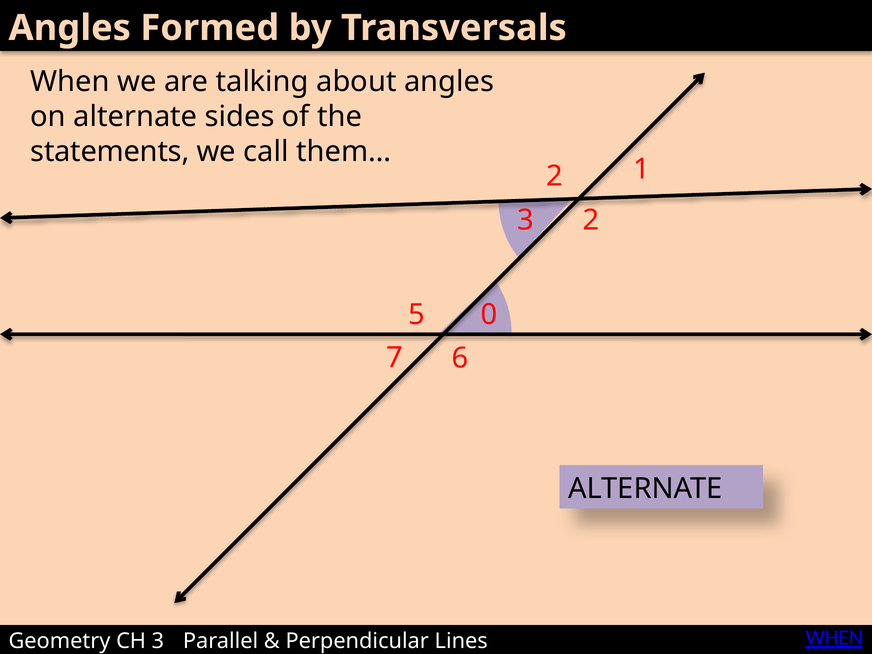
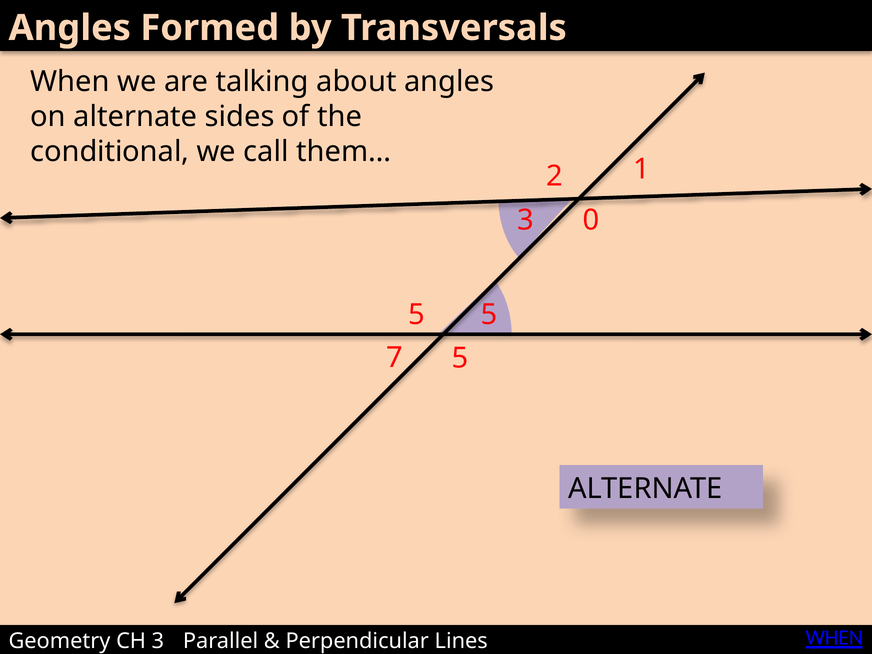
statements: statements -> conditional (110, 152)
3 2: 2 -> 0 (591, 220)
5 0: 0 -> 5 (489, 314)
7 6: 6 -> 5 (460, 358)
